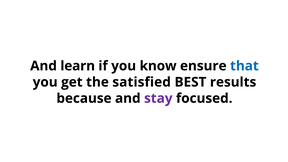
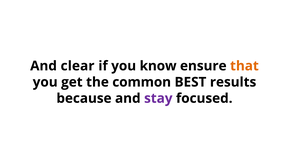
learn: learn -> clear (78, 66)
that colour: blue -> orange (244, 66)
satisfied: satisfied -> common (142, 82)
